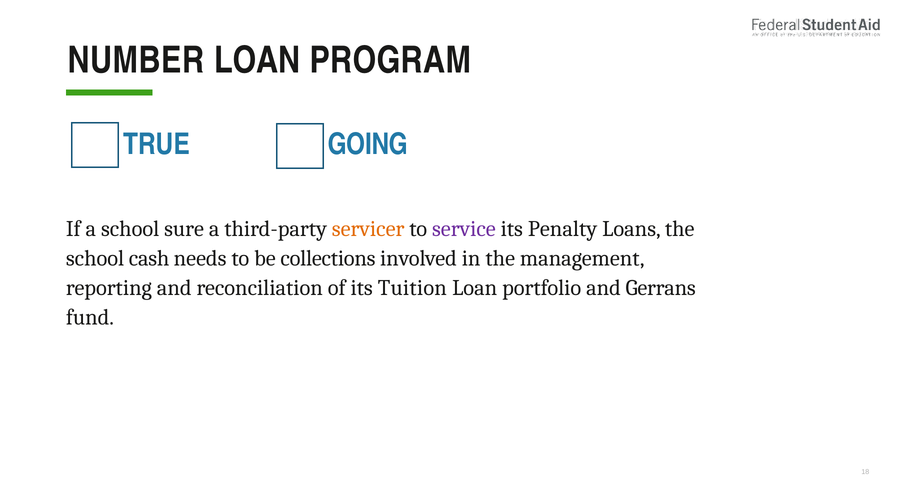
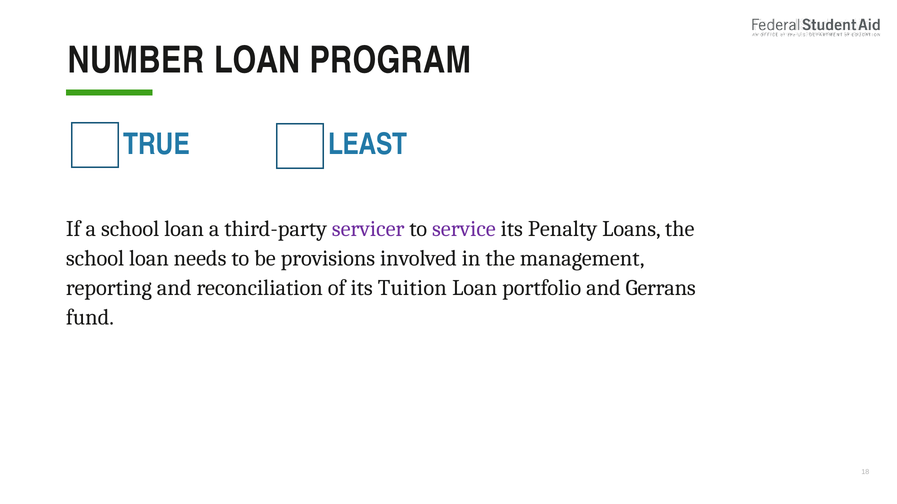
GOING: GOING -> LEAST (368, 145)
a school sure: sure -> loan (184, 229)
servicer colour: orange -> purple (368, 229)
cash: cash -> loan (149, 259)
collections: collections -> provisions (328, 259)
